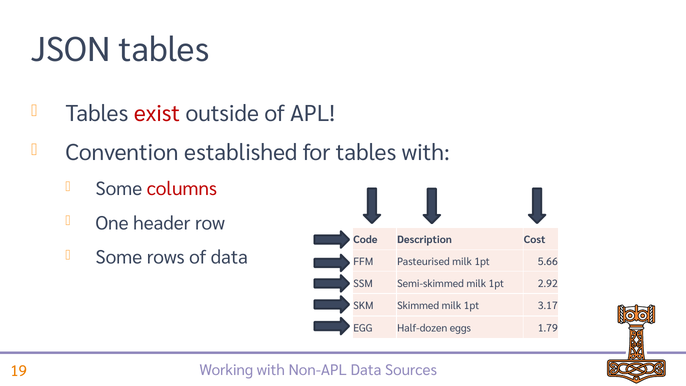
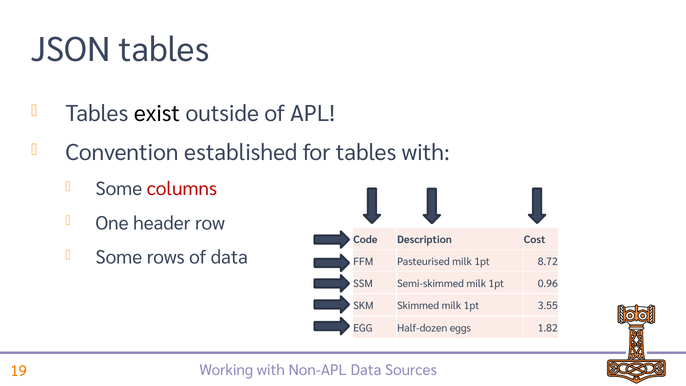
exist colour: red -> black (157, 114)
5.66: 5.66 -> 8.72 (548, 262)
2.92: 2.92 -> 0.96 (548, 284)
3.17: 3.17 -> 3.55 (548, 306)
1.79: 1.79 -> 1.82 (548, 328)
